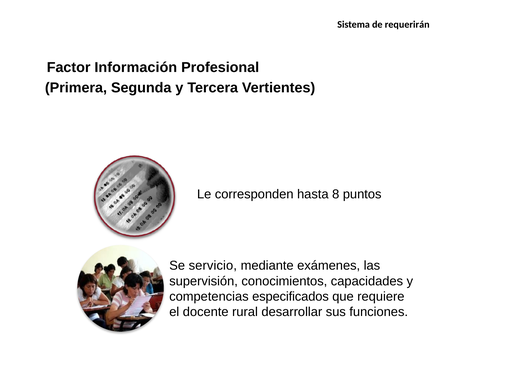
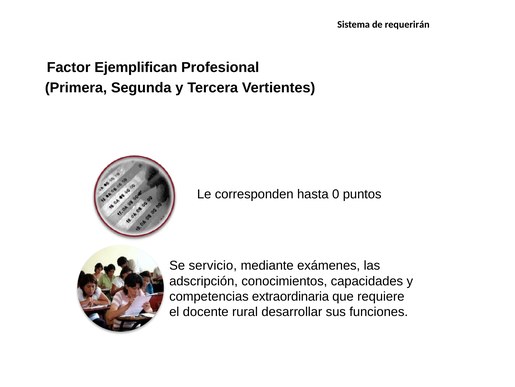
Información: Información -> Ejemplifican (136, 67)
8: 8 -> 0 (336, 194)
supervisión: supervisión -> adscripción (204, 281)
especificados: especificados -> extraordinaria (291, 296)
